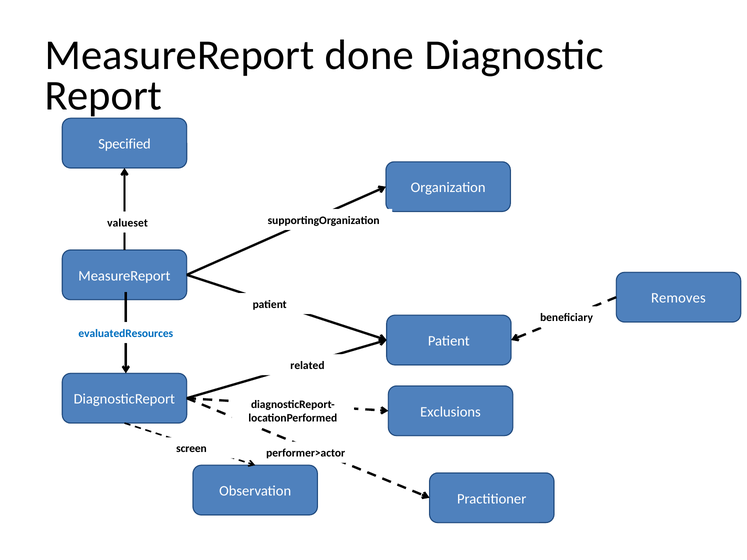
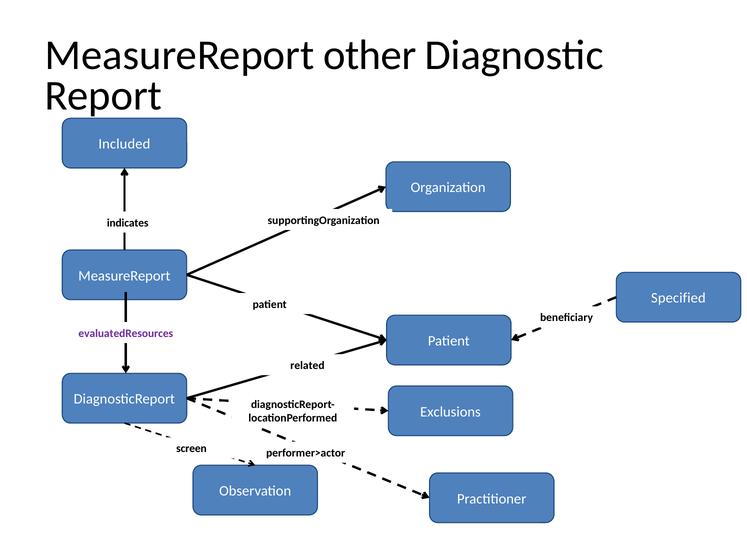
done: done -> other (370, 55)
Specified: Specified -> Included (124, 144)
valueset: valueset -> indicates (128, 223)
Removes: Removes -> Specified (678, 298)
evaluatedResources colour: blue -> purple (126, 334)
